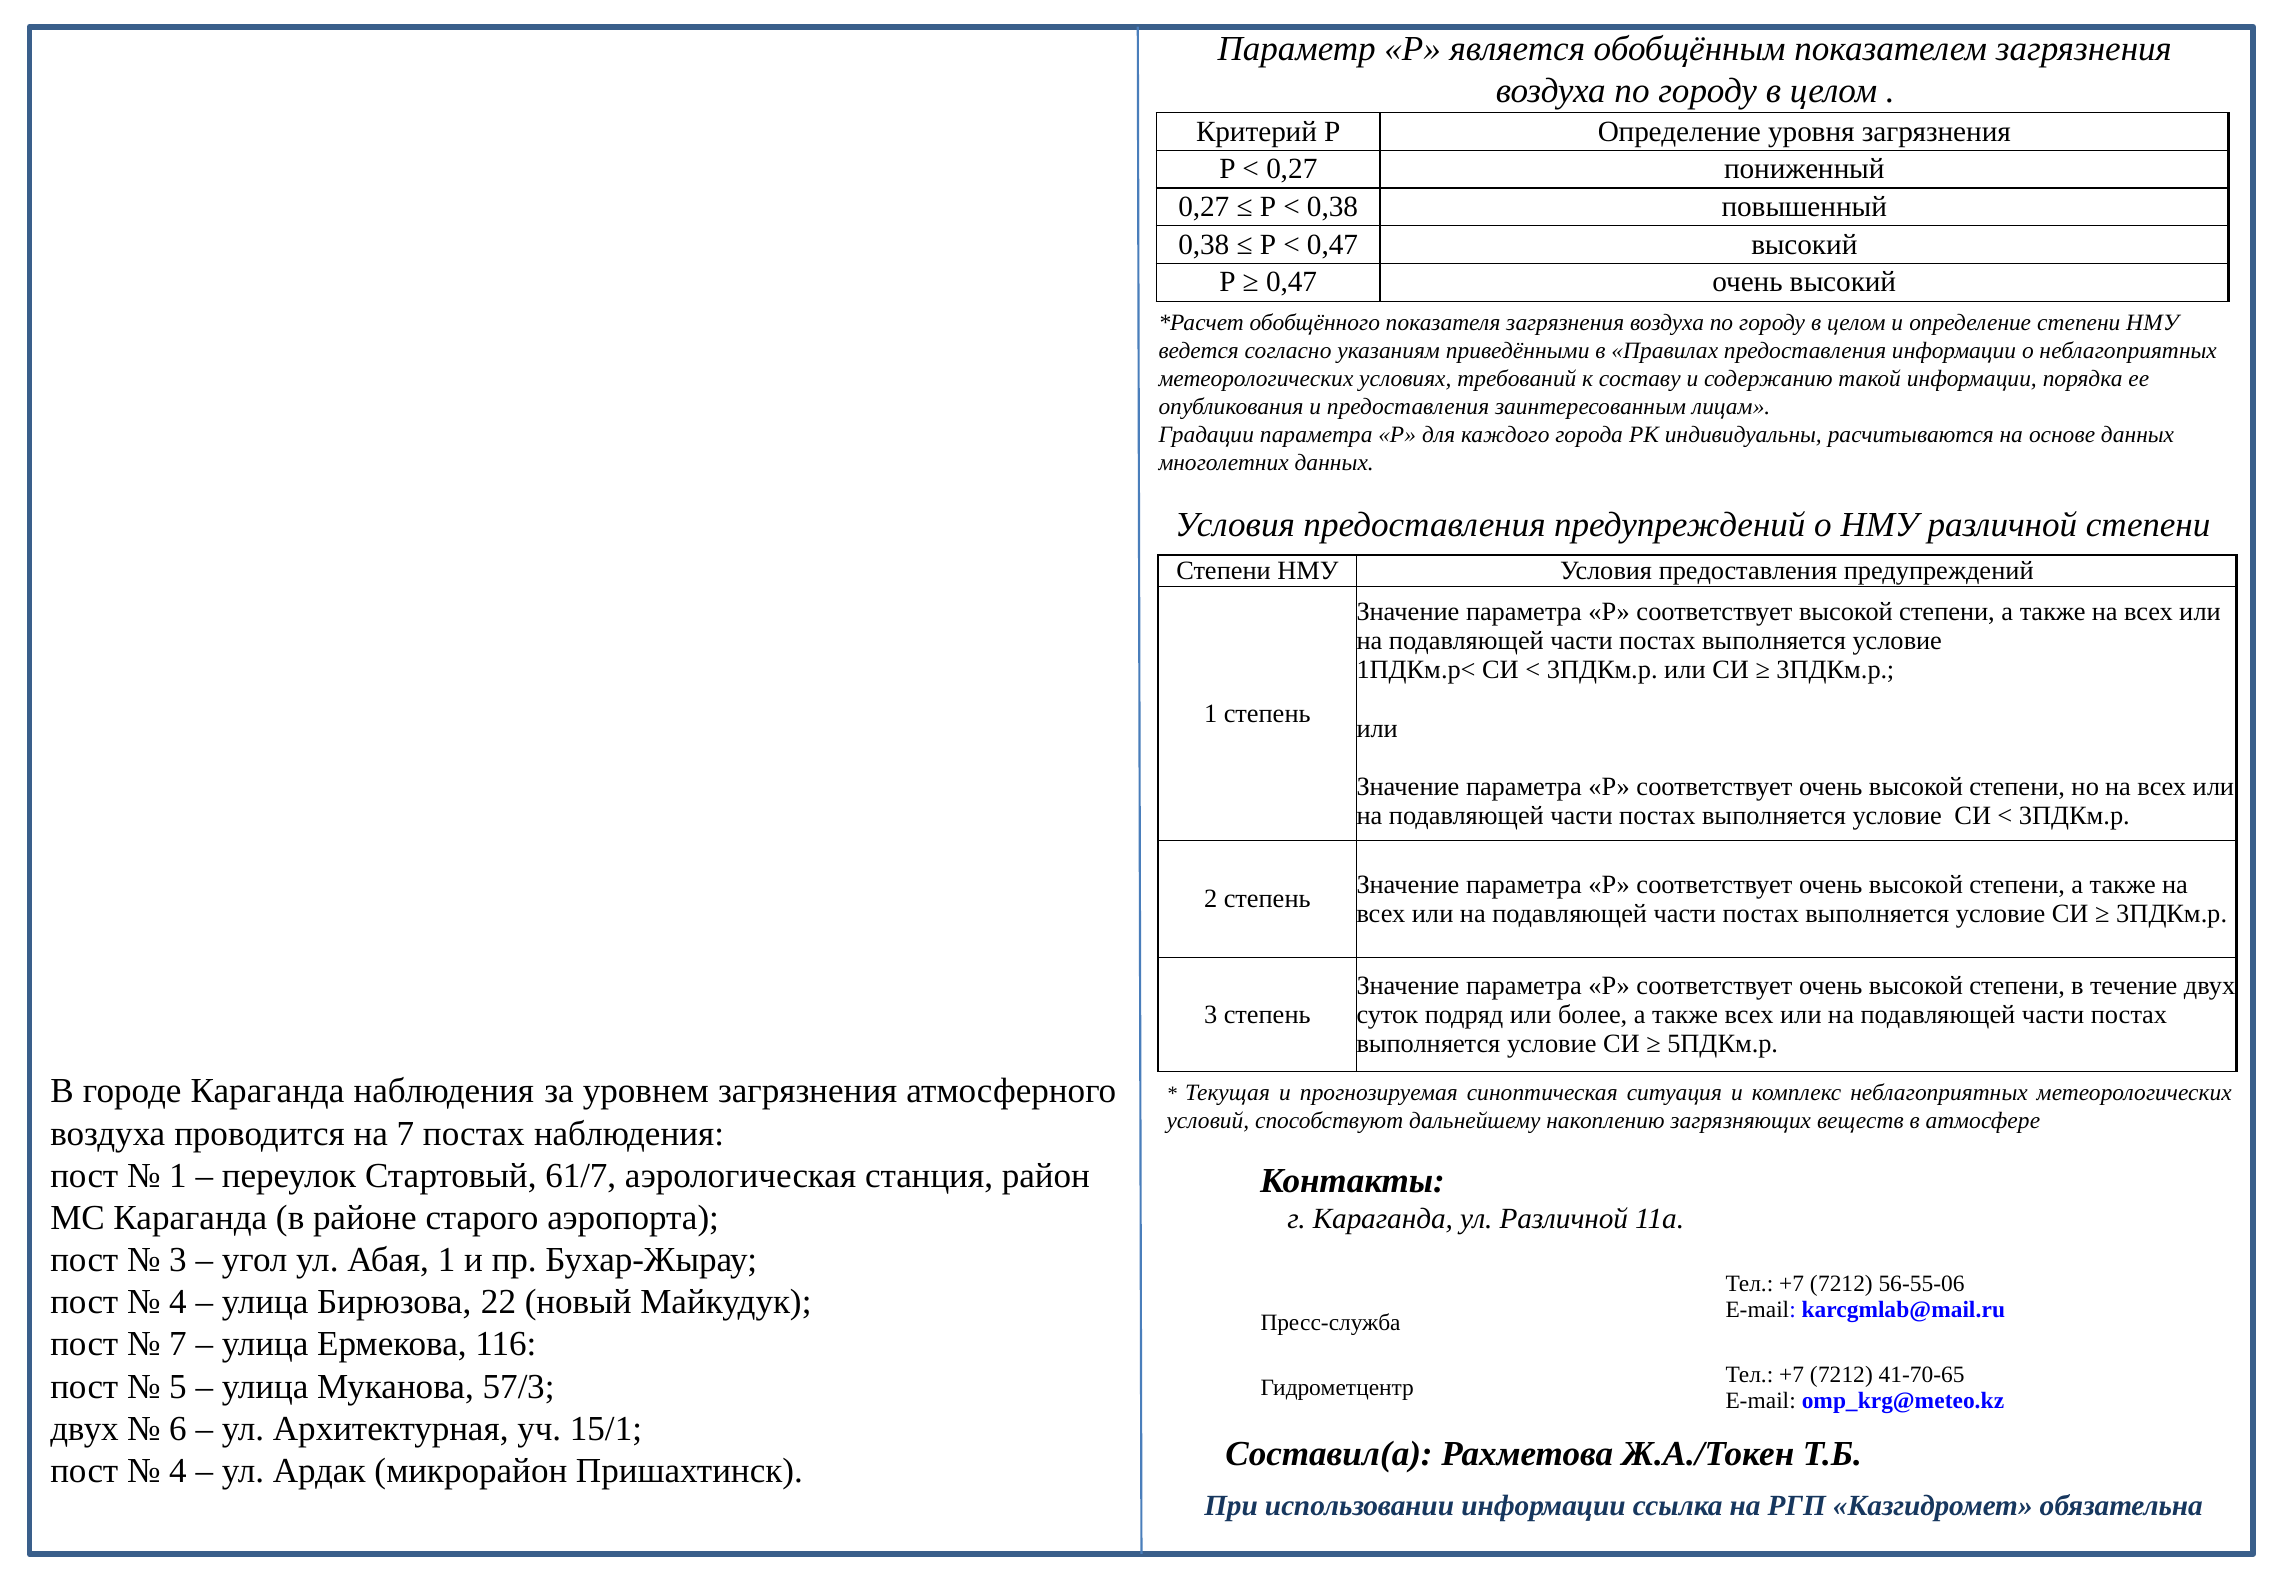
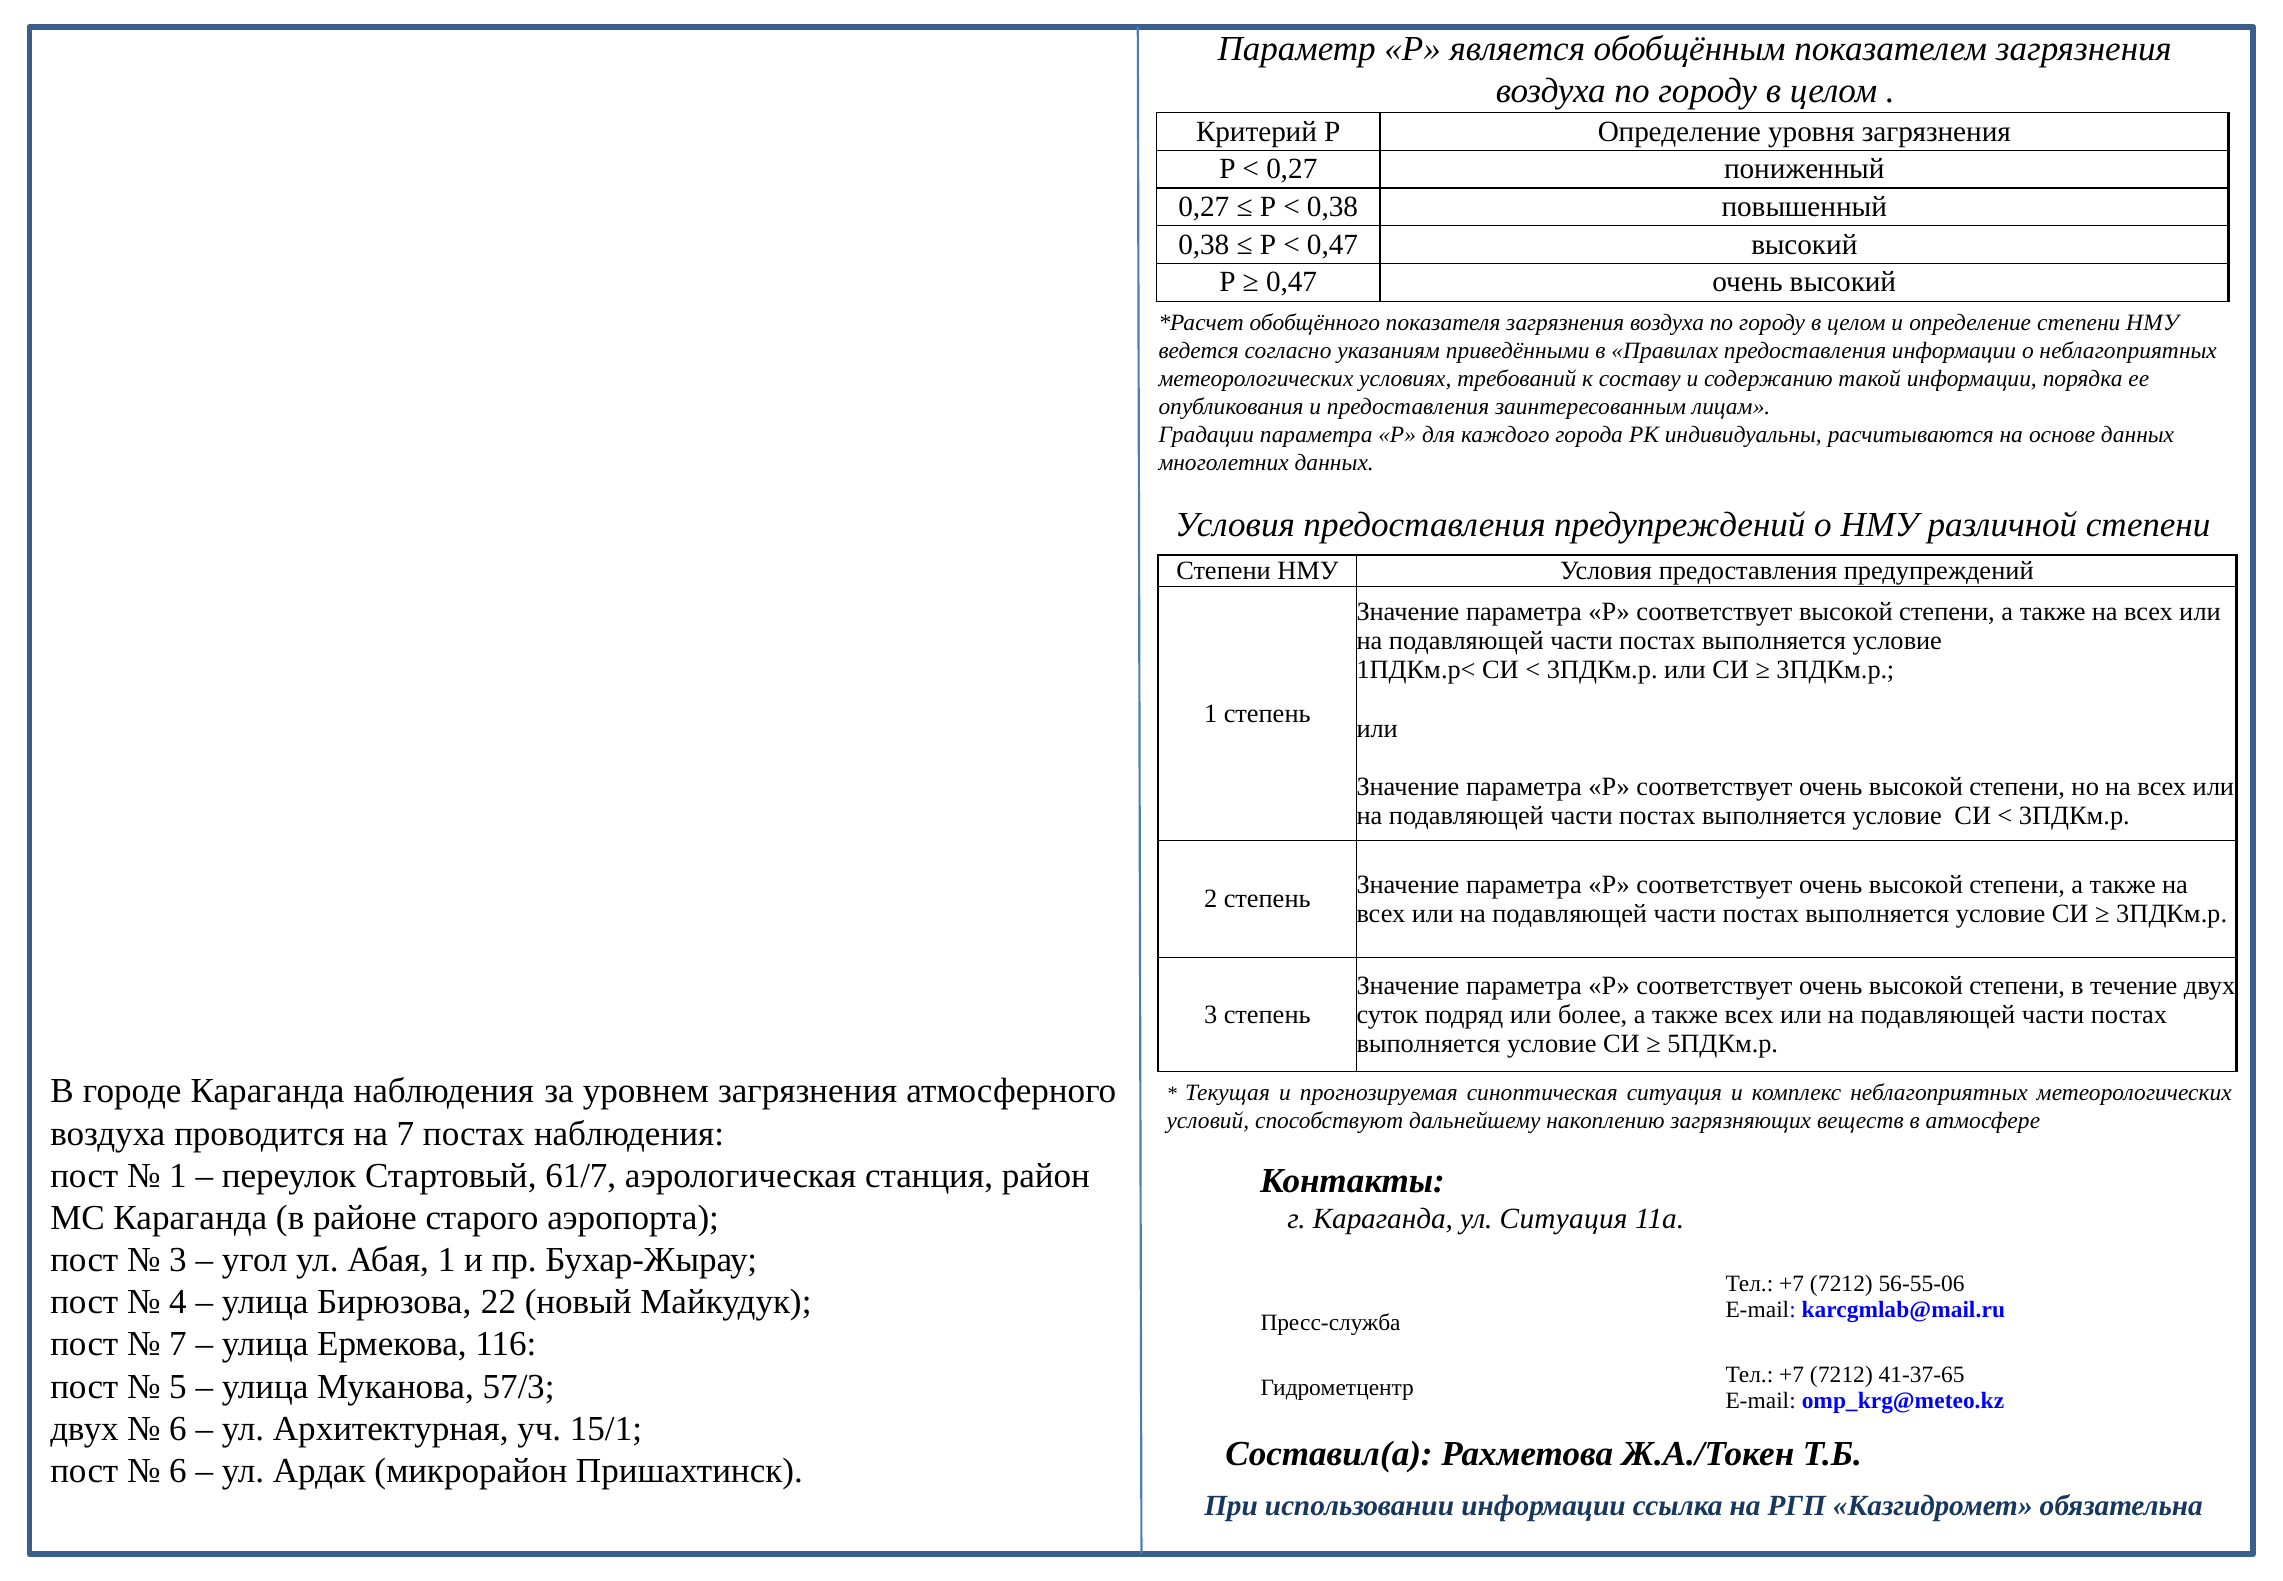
ул Различной: Различной -> Ситуация (1564, 1219)
41-70-65: 41-70-65 -> 41-37-65 (1922, 1375)
4: 4 -> 6 (178, 1470)
